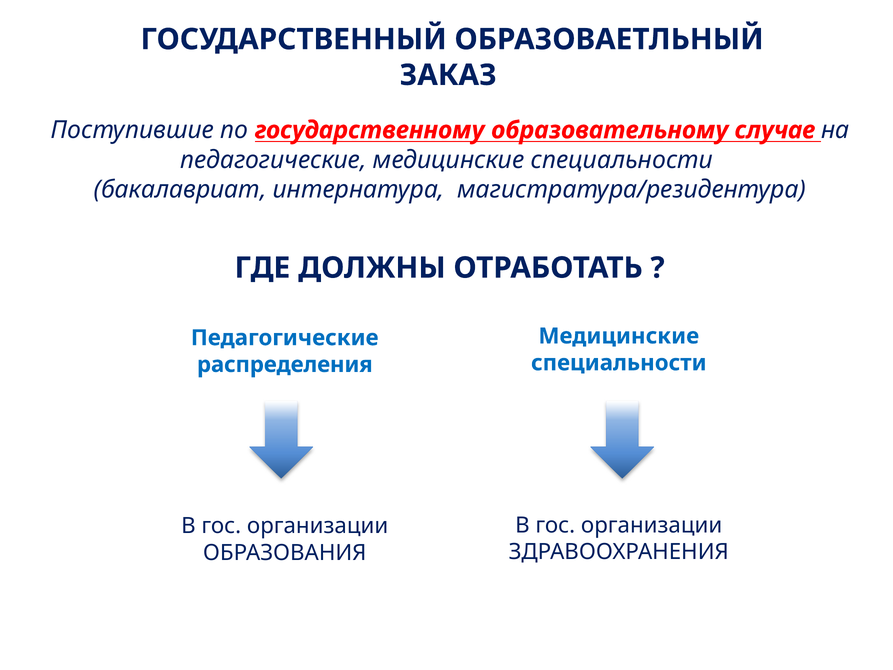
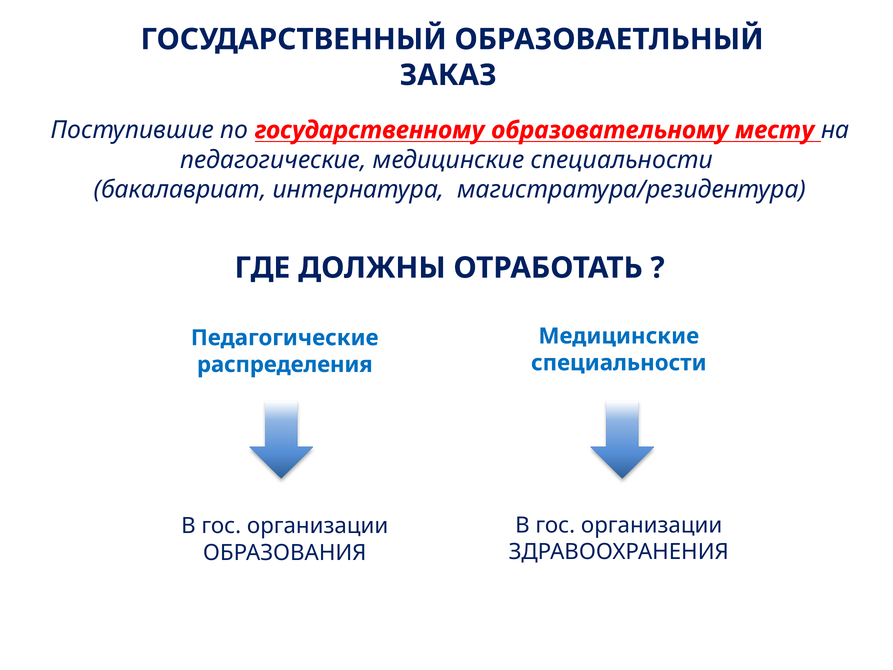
случае: случае -> месту (775, 130)
